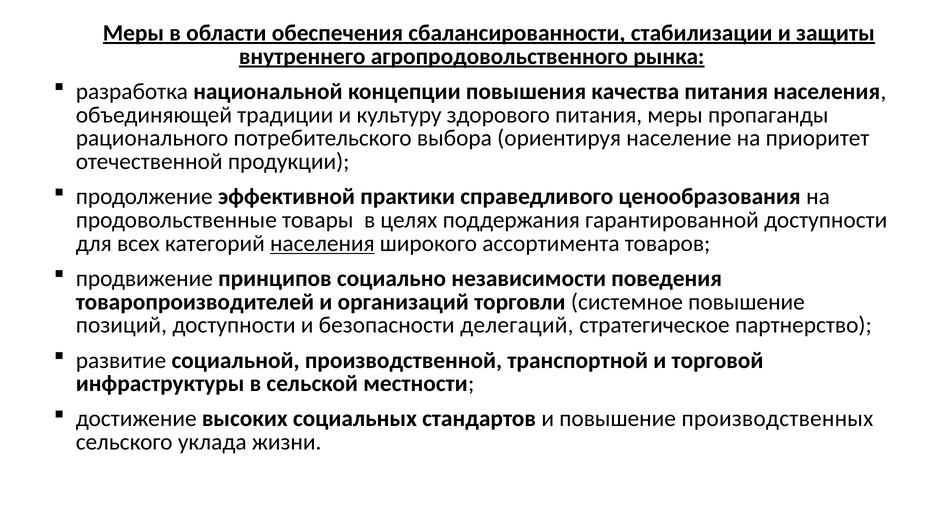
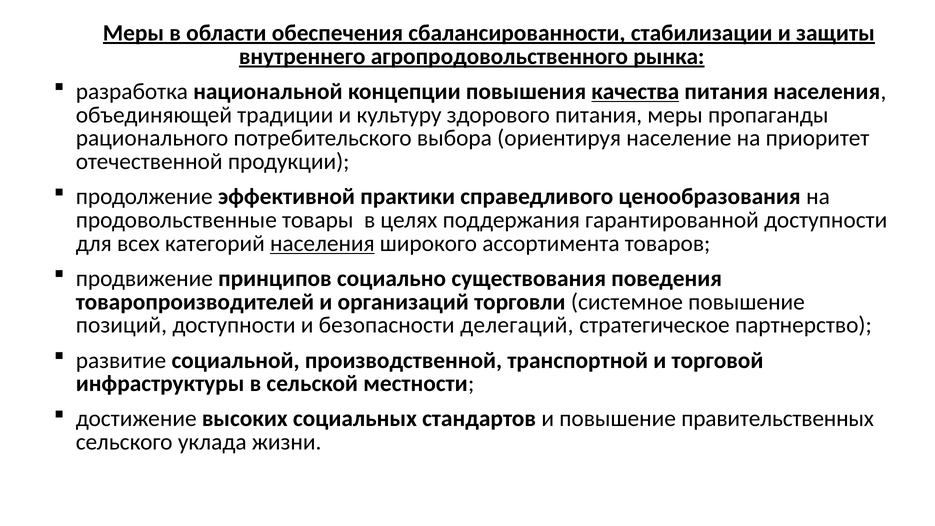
качества underline: none -> present (635, 91)
независимости: независимости -> существования (529, 278)
производственных: производственных -> правительственных (778, 419)
